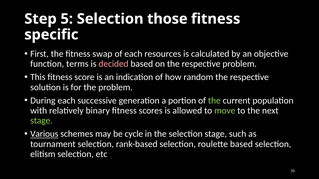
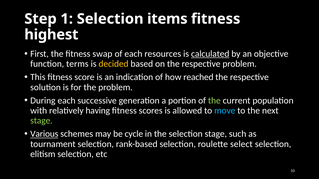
5: 5 -> 1 (67, 19)
those: those -> items (167, 19)
specific: specific -> highest (51, 35)
calculated underline: none -> present (210, 54)
decided colour: pink -> yellow (114, 64)
random: random -> reached (198, 77)
binary: binary -> having (98, 111)
move colour: light green -> light blue (225, 111)
roulette based: based -> select (241, 144)
